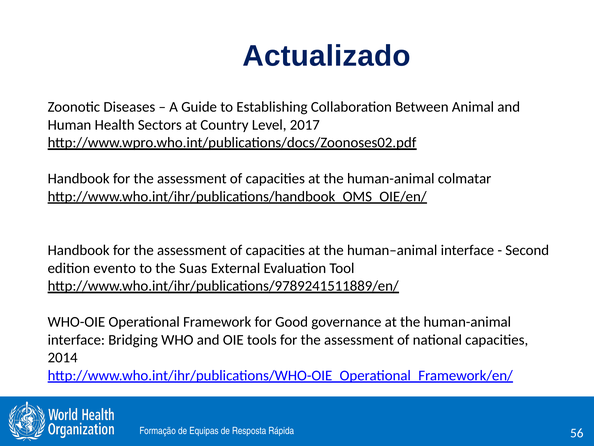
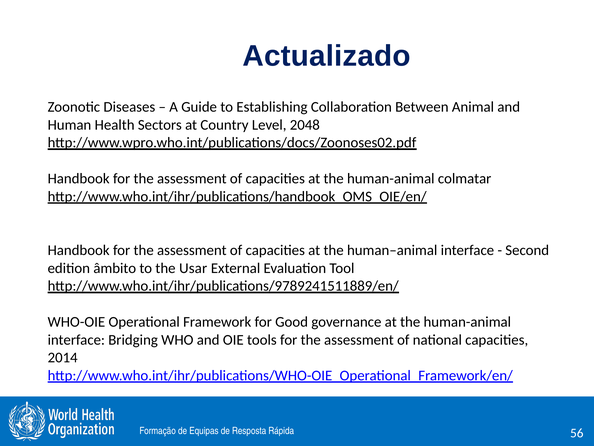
2017: 2017 -> 2048 (305, 125)
evento: evento -> âmbito (115, 268)
Suas: Suas -> Usar (193, 268)
